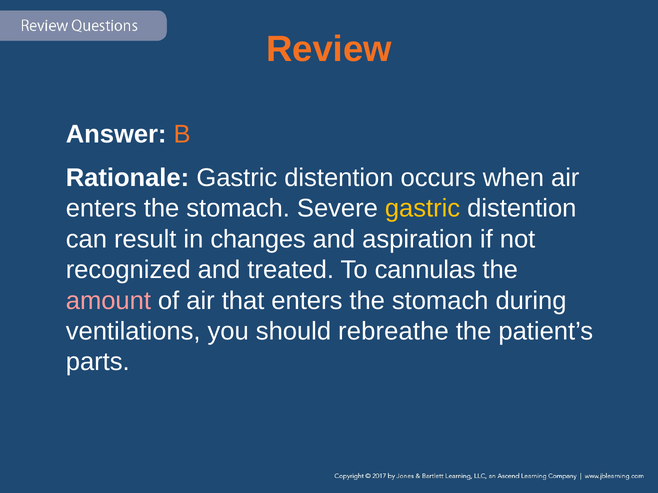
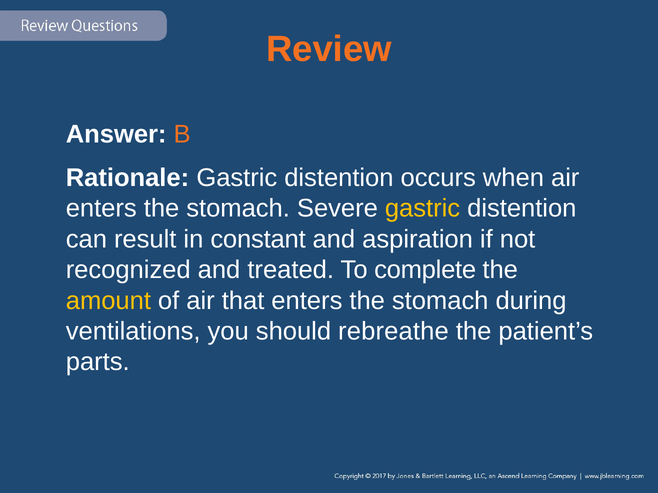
changes: changes -> constant (258, 239)
cannulas: cannulas -> complete (425, 270)
amount colour: pink -> yellow (108, 301)
